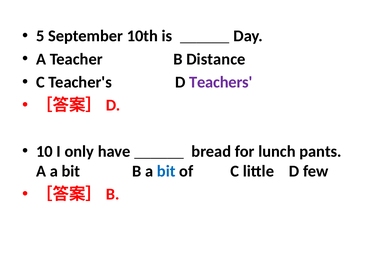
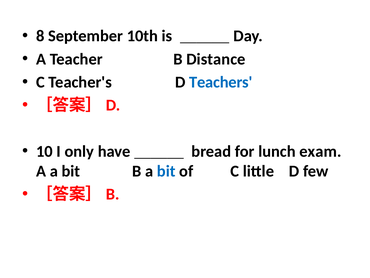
5: 5 -> 8 (40, 36)
Teachers colour: purple -> blue (221, 82)
pants: pants -> exam (320, 151)
